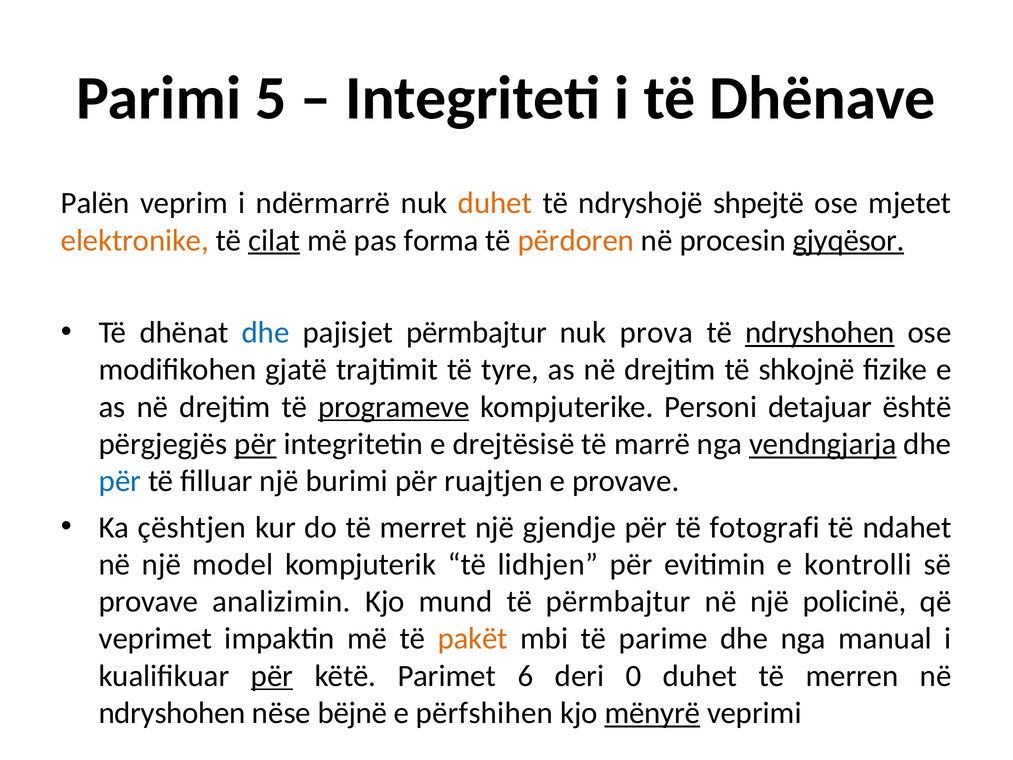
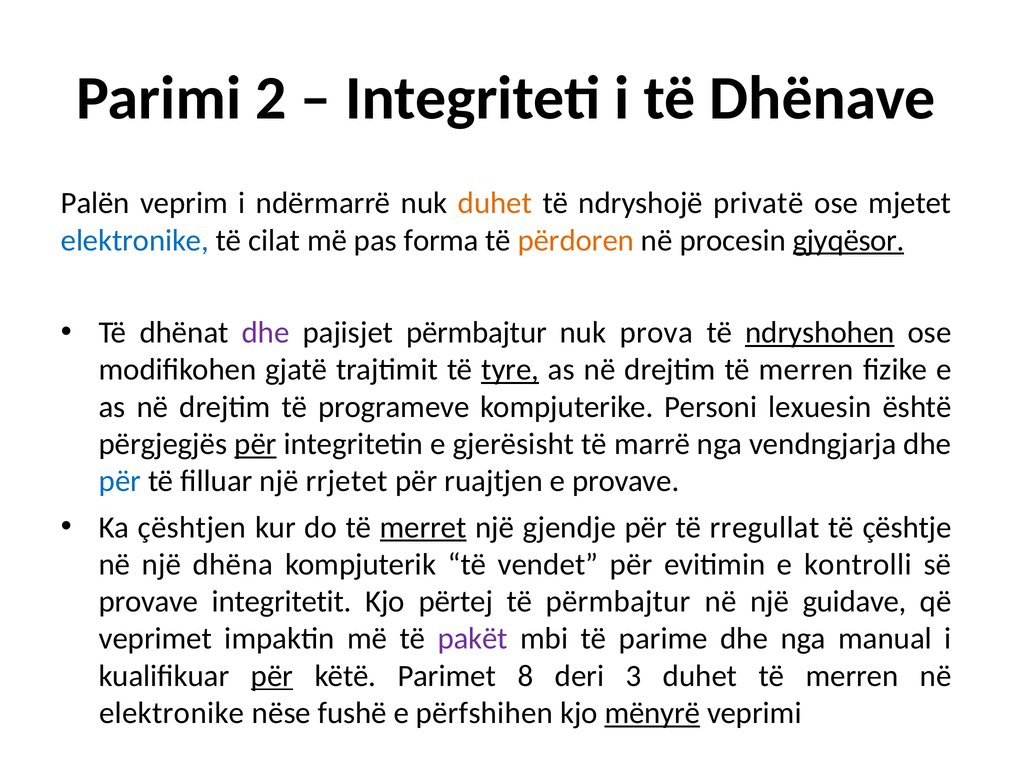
5: 5 -> 2 (271, 98)
shpejtë: shpejtë -> privatë (758, 203)
elektronike colour: orange -> blue (135, 240)
cilat underline: present -> none (274, 240)
dhe colour: blue -> purple (265, 332)
tyre underline: none -> present (510, 370)
drejtim të shkojnë: shkojnë -> merren (806, 370)
programeve underline: present -> none (394, 407)
detajuar: detajuar -> lexuesin (820, 407)
drejtësisë: drejtësisë -> gjerësisht (514, 444)
vendngjarja underline: present -> none (823, 444)
burimi: burimi -> rrjetet (347, 481)
merret underline: none -> present (423, 527)
fotografi: fotografi -> rregullat (765, 527)
ndahet: ndahet -> çështje (907, 527)
model: model -> dhëna (233, 564)
lidhjen: lidhjen -> vendet (548, 564)
analizimin: analizimin -> integritetit (282, 601)
mund: mund -> përtej (456, 601)
policinë: policinë -> guidave (855, 601)
pakët colour: orange -> purple (473, 639)
6: 6 -> 8 (525, 676)
0: 0 -> 3 (634, 676)
ndryshohen: ndryshohen -> elektronike (172, 713)
bëjnë: bëjnë -> fushë (352, 713)
